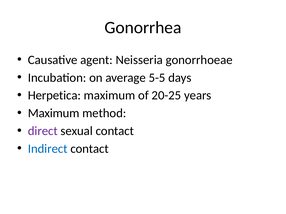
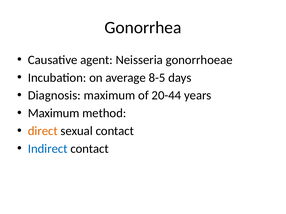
5-5: 5-5 -> 8-5 (157, 78)
Herpetica: Herpetica -> Diagnosis (54, 96)
20-25: 20-25 -> 20-44 (166, 96)
direct colour: purple -> orange (43, 131)
